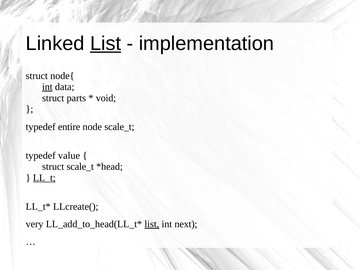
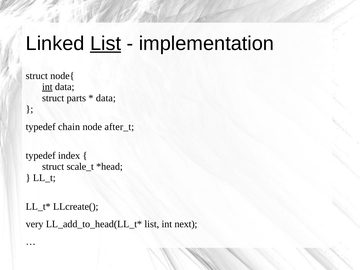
void: void -> data (106, 98)
entire: entire -> chain (69, 127)
node scale_t: scale_t -> after_t (119, 127)
value: value -> index (69, 155)
LL_t underline: present -> none (44, 178)
list underline: present -> none (152, 224)
